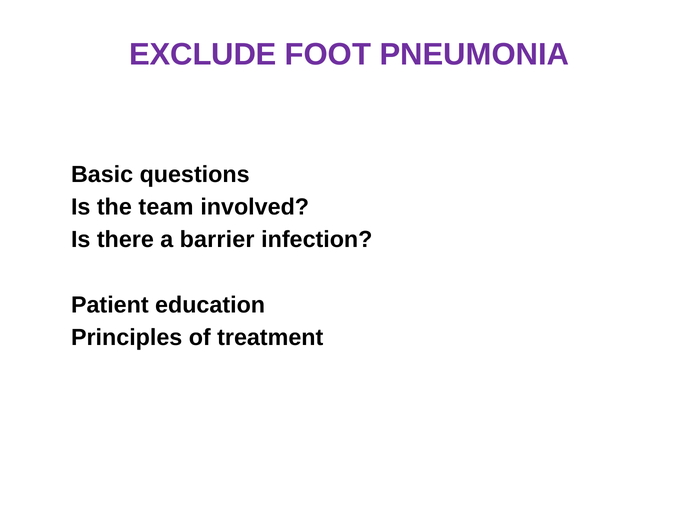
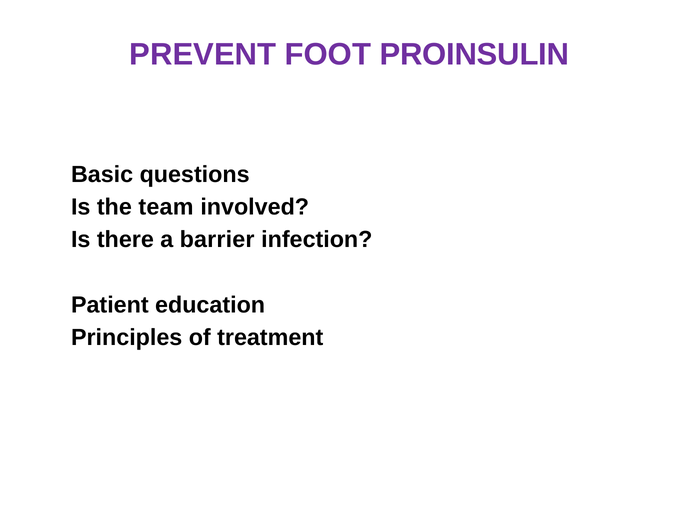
EXCLUDE: EXCLUDE -> PREVENT (203, 55)
PNEUMONIA: PNEUMONIA -> PROINSULIN (474, 55)
